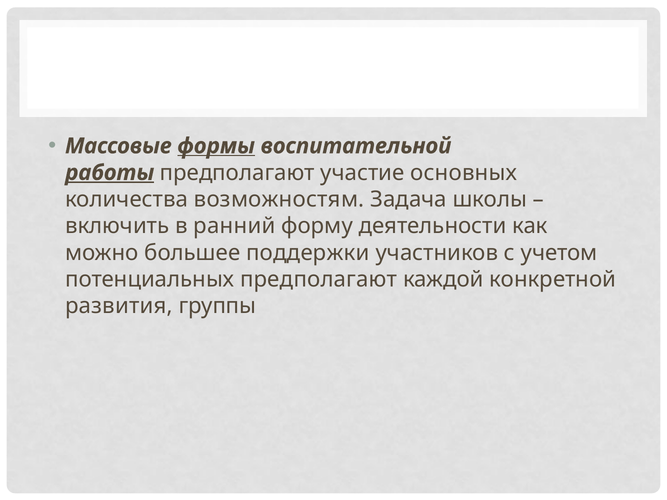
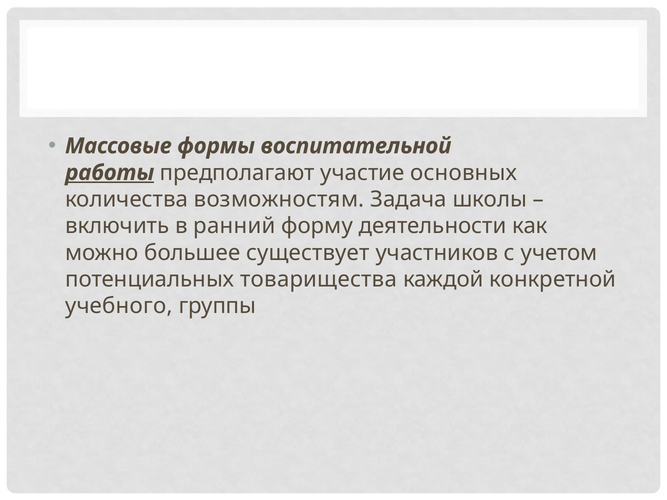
формы underline: present -> none (216, 146)
поддержки: поддержки -> существует (308, 253)
потенциальных предполагают: предполагают -> товарищества (319, 279)
развития: развития -> учебного (119, 306)
